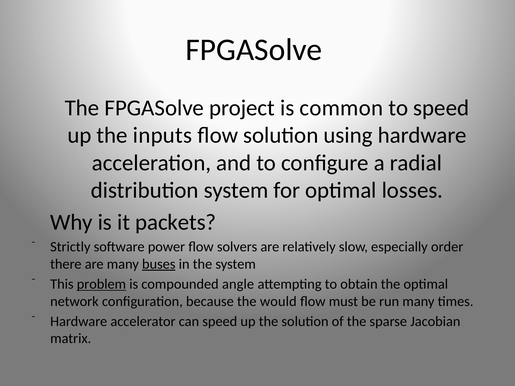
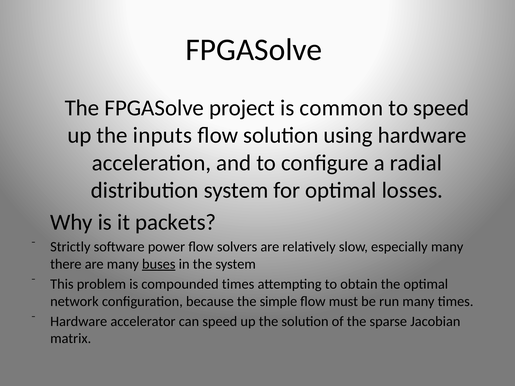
especially order: order -> many (447, 247)
problem underline: present -> none (101, 284)
compounded angle: angle -> times (238, 284)
would: would -> simple (278, 301)
